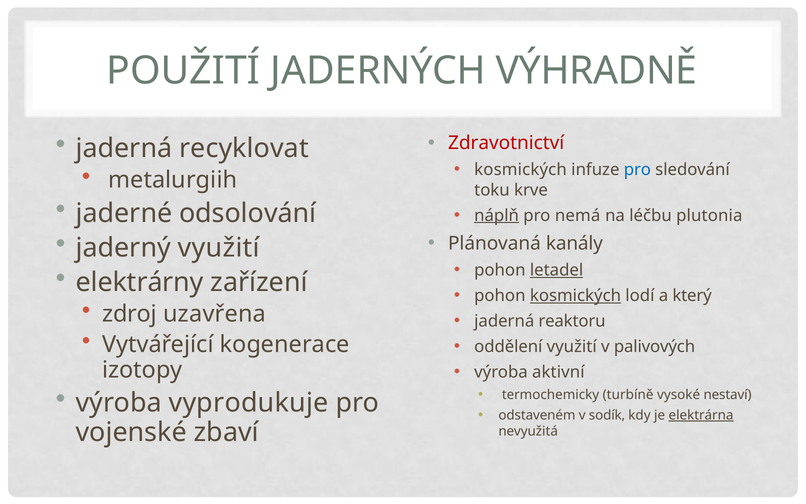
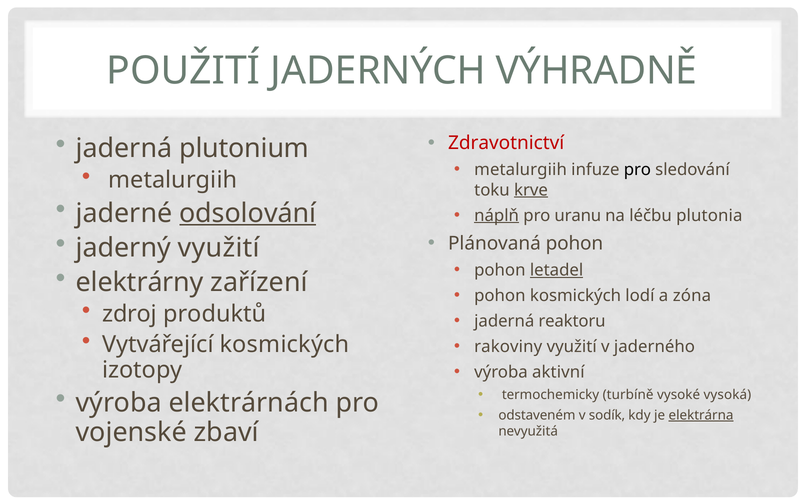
recyklovat: recyklovat -> plutonium (244, 148)
kosmických: kosmických -> metalurgiih (521, 170)
pro colour: blue -> black (637, 170)
krve underline: none -> present (531, 190)
odsolování underline: none -> present (248, 213)
nemá: nemá -> uranu (578, 215)
Plánovaná kanály: kanály -> pohon (574, 243)
kosmických underline: present -> none (575, 296)
který: který -> zóna (692, 296)
uzavřena: uzavřena -> produktů (215, 314)
Vytvářející kogenerace: kogenerace -> kosmických (285, 344)
oddělení: oddělení -> rakoviny (508, 347)
palivových: palivových -> jaderného (654, 347)
vyprodukuje: vyprodukuje -> elektrárnách (249, 403)
nestaví: nestaví -> vysoká (727, 394)
